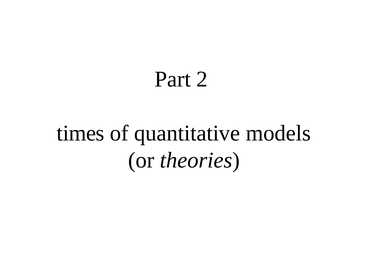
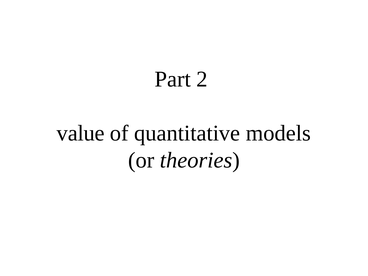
times: times -> value (81, 133)
